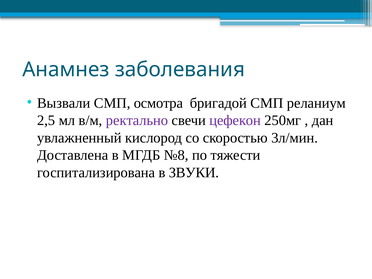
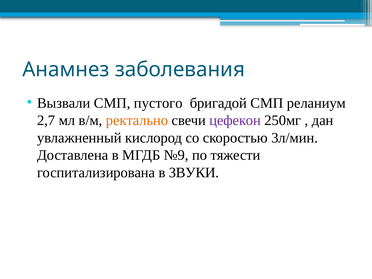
осмотра: осмотра -> пустого (158, 103)
2,5: 2,5 -> 2,7 (46, 120)
ректально colour: purple -> orange (137, 120)
№8: №8 -> №9 (176, 155)
